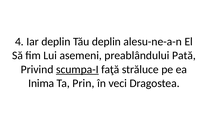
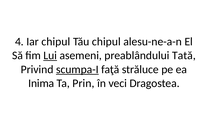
Iar deplin: deplin -> chipul (56, 42)
Tău deplin: deplin -> chipul (106, 42)
Lui underline: none -> present (50, 55)
Pată: Pată -> Tată (184, 55)
